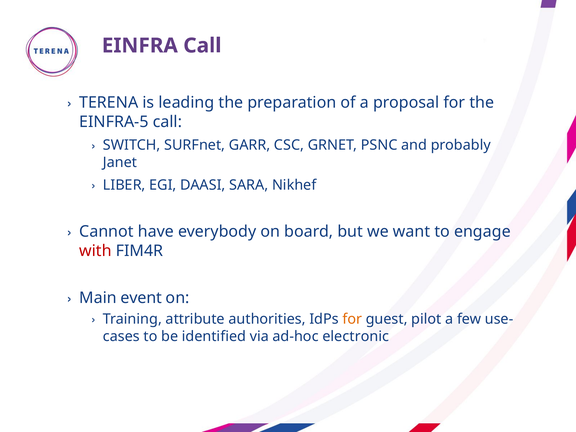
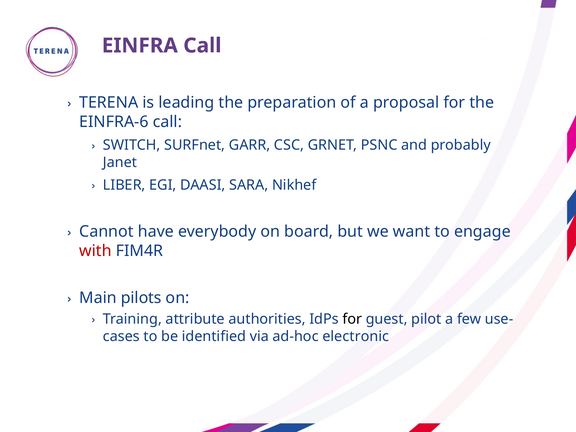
EINFRA-5: EINFRA-5 -> EINFRA-6 (114, 122)
event: event -> pilots (141, 298)
for colour: orange -> black (352, 319)
